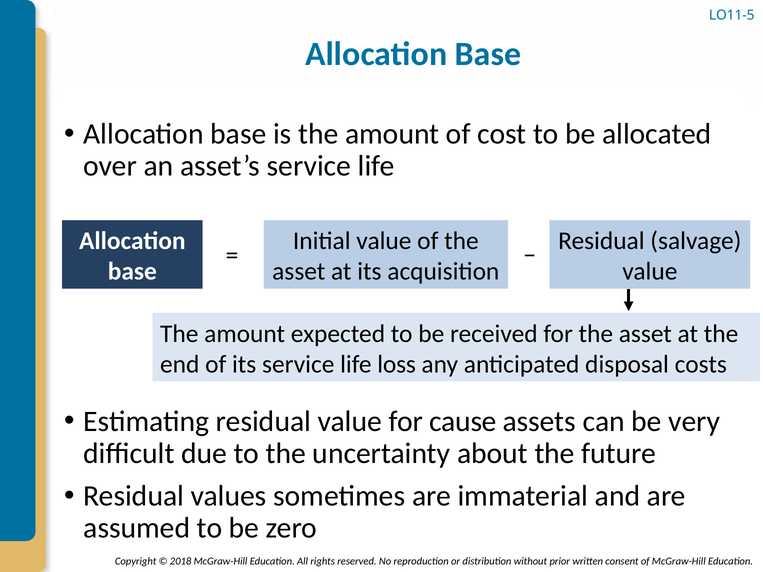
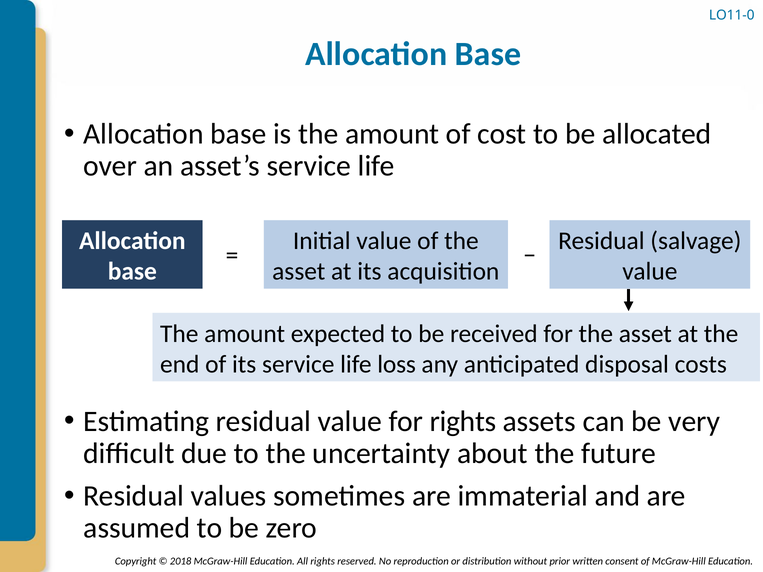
LO11-5: LO11-5 -> LO11-0 (732, 15)
for cause: cause -> rights (463, 421)
